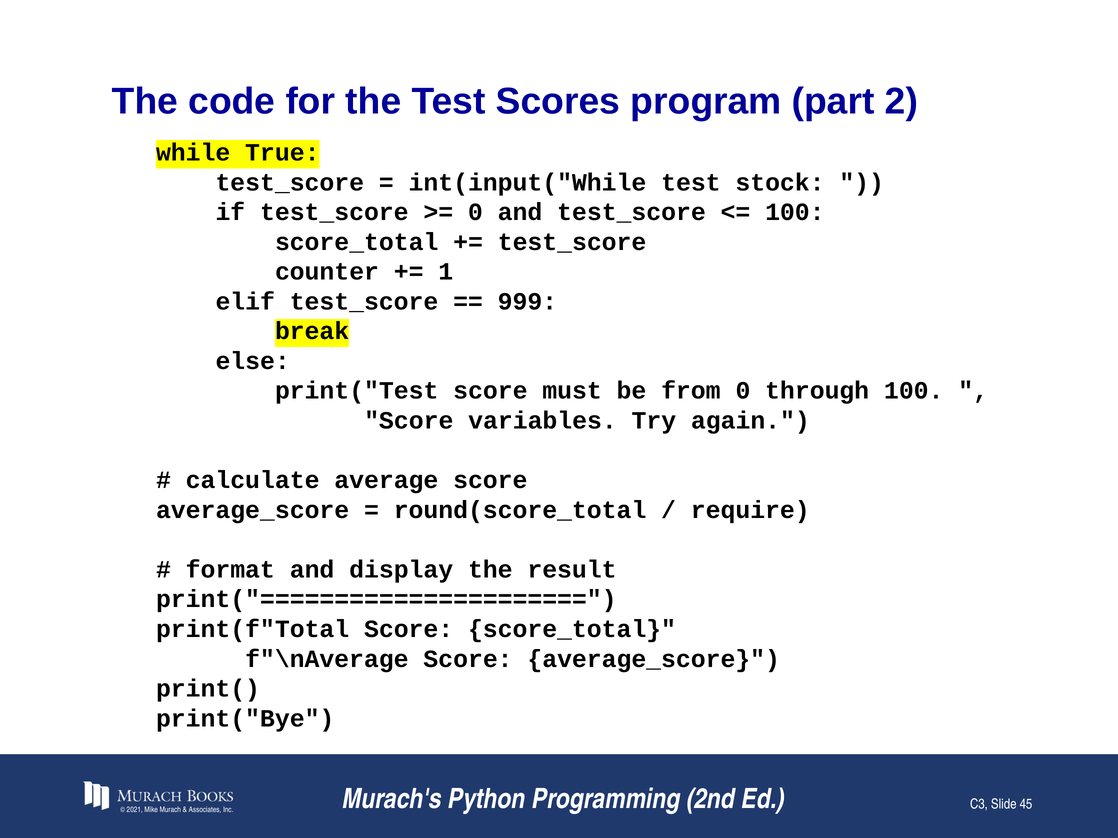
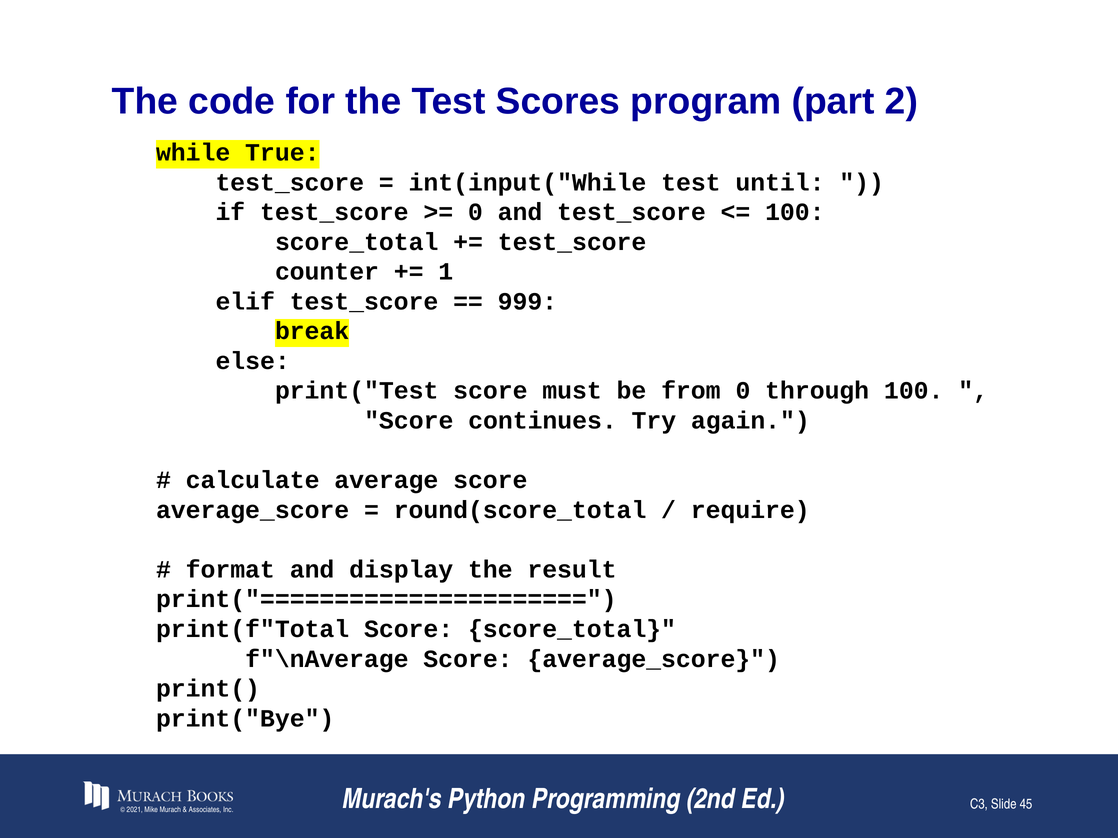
stock: stock -> until (780, 182)
variables: variables -> continues (543, 421)
